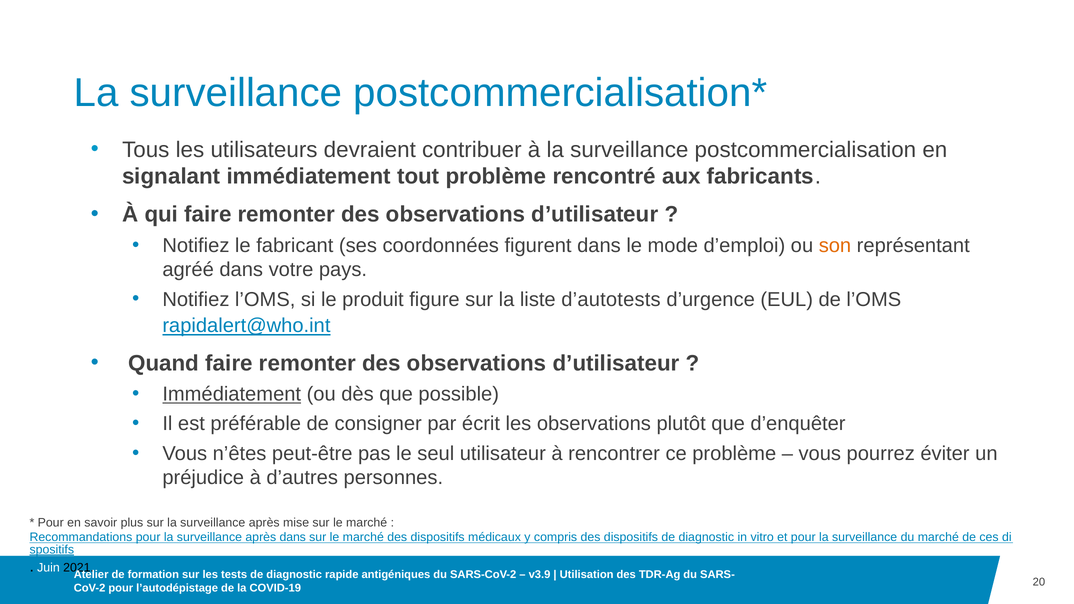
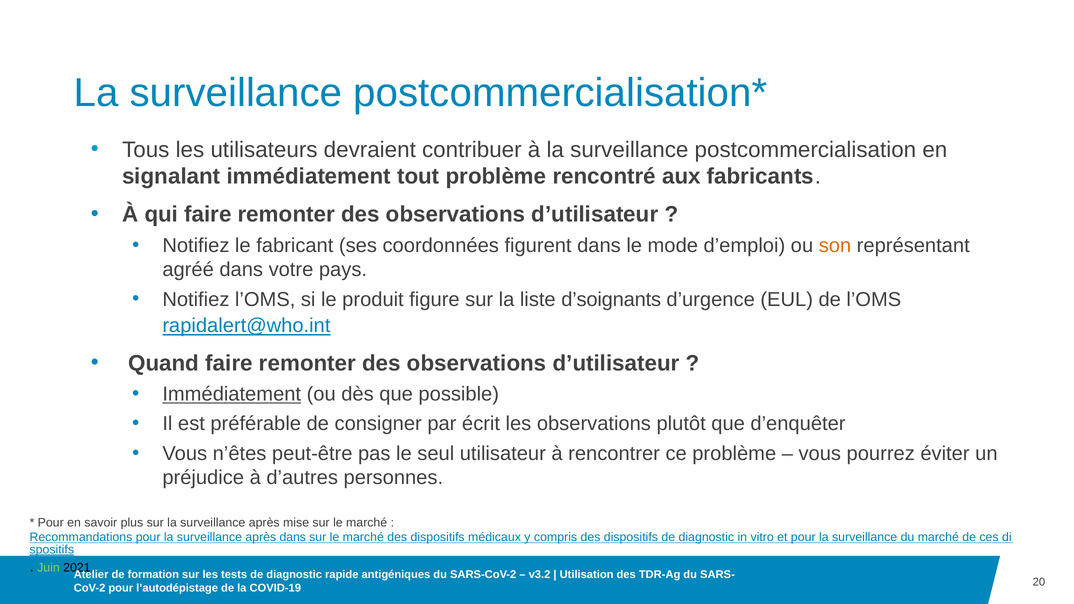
d’autotests: d’autotests -> d’soignants (611, 299)
Juin colour: white -> light green (48, 568)
v3.9: v3.9 -> v3.2 (540, 574)
